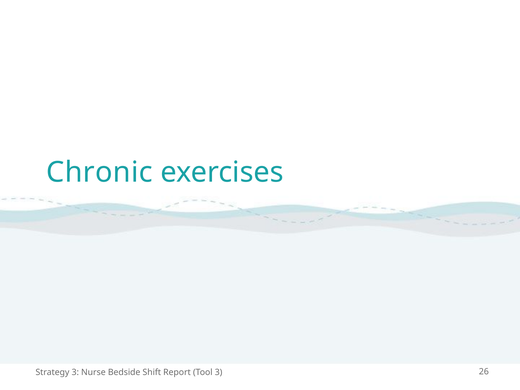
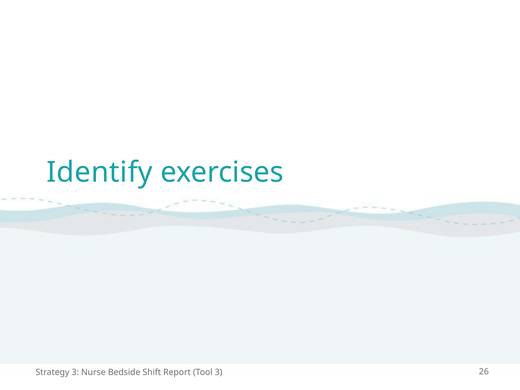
Chronic: Chronic -> Identify (99, 172)
